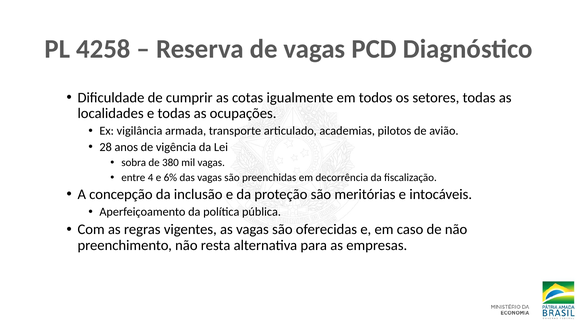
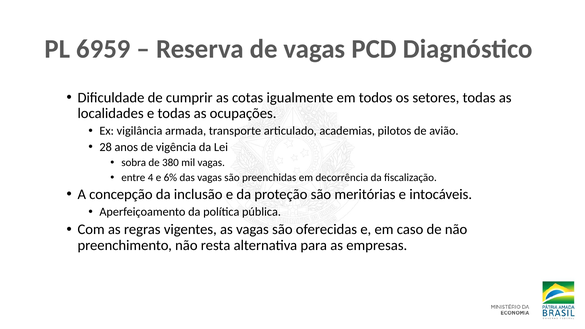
4258: 4258 -> 6959 (103, 49)
